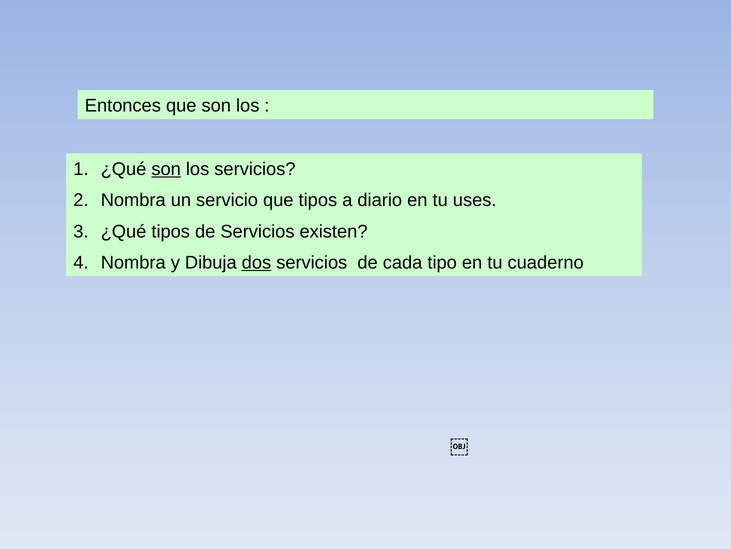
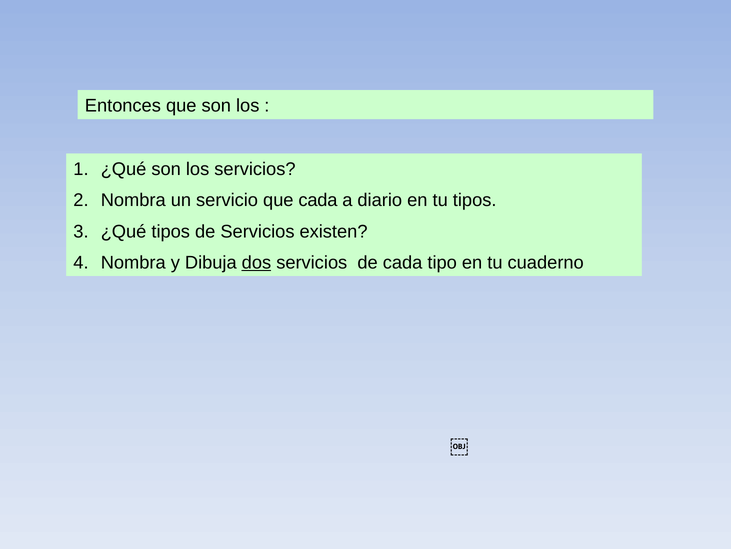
son underline: present -> none (166, 169)
que tipos: tipos -> cada (318, 200)
tu uses: uses -> tipos (475, 200)
